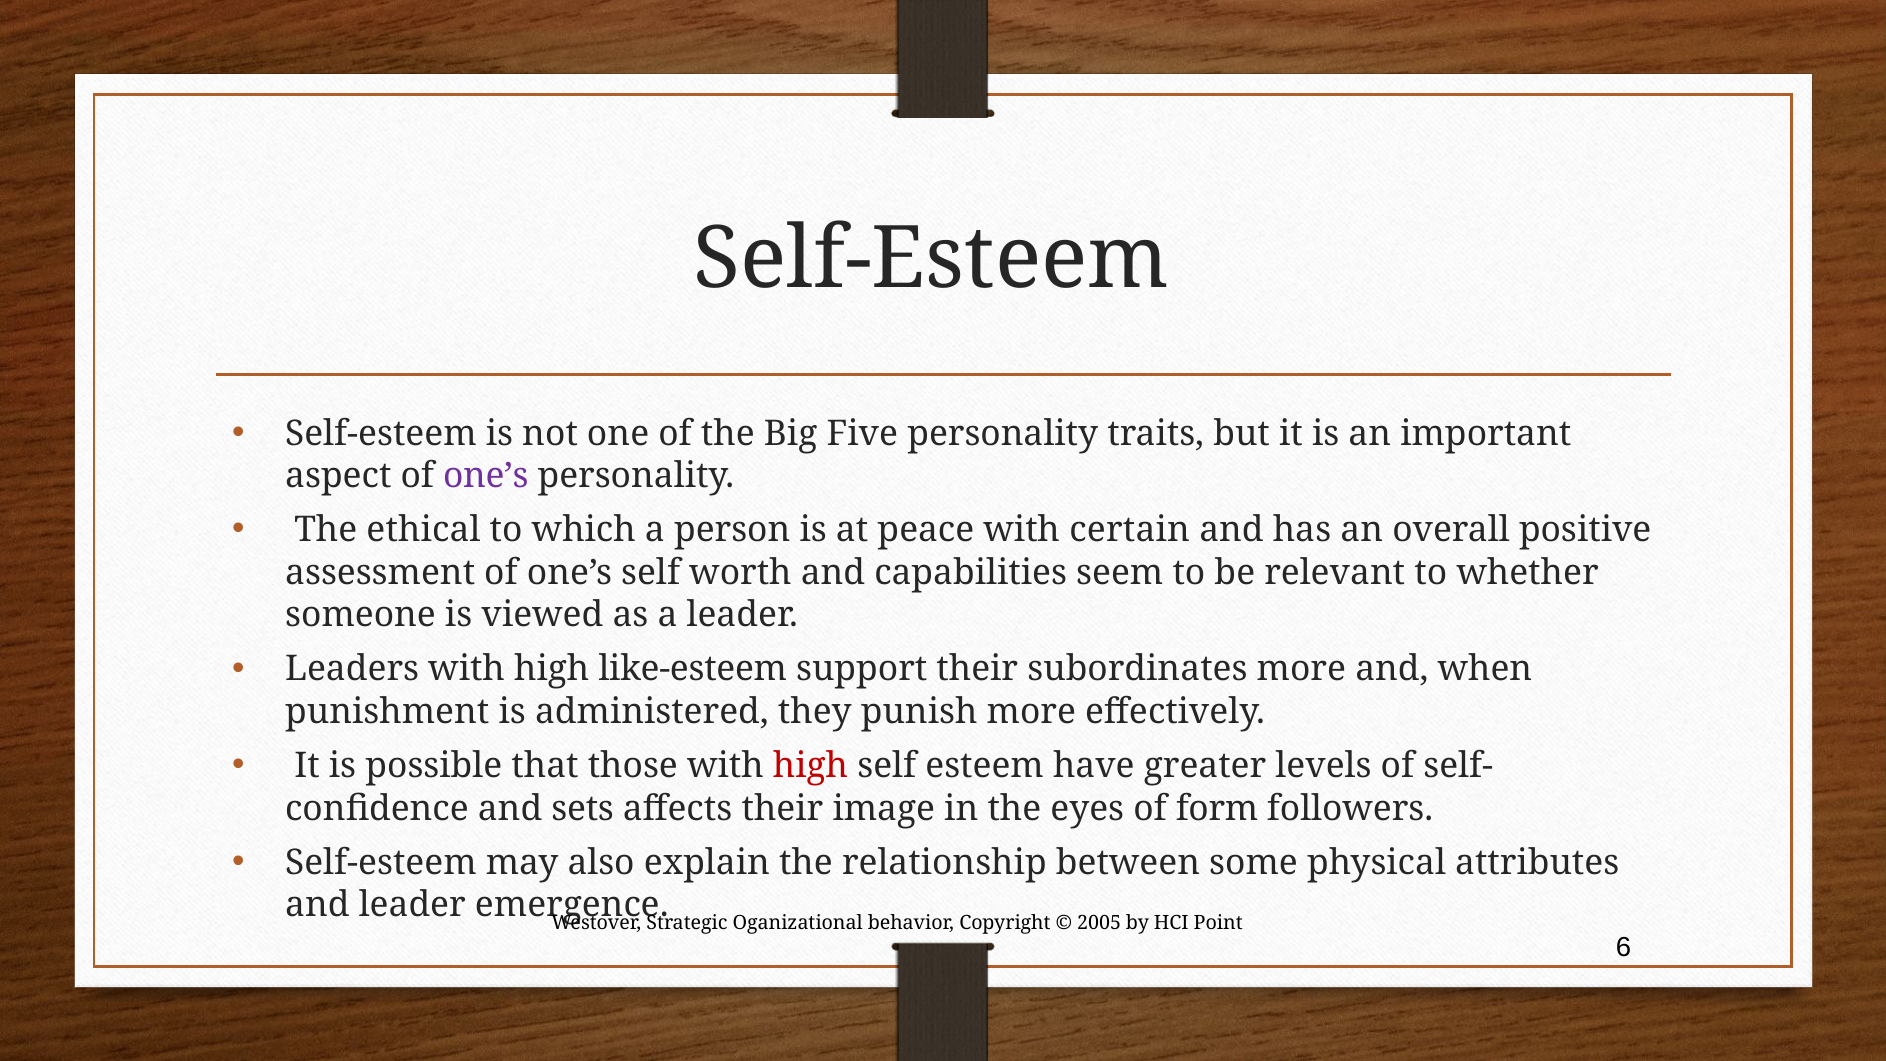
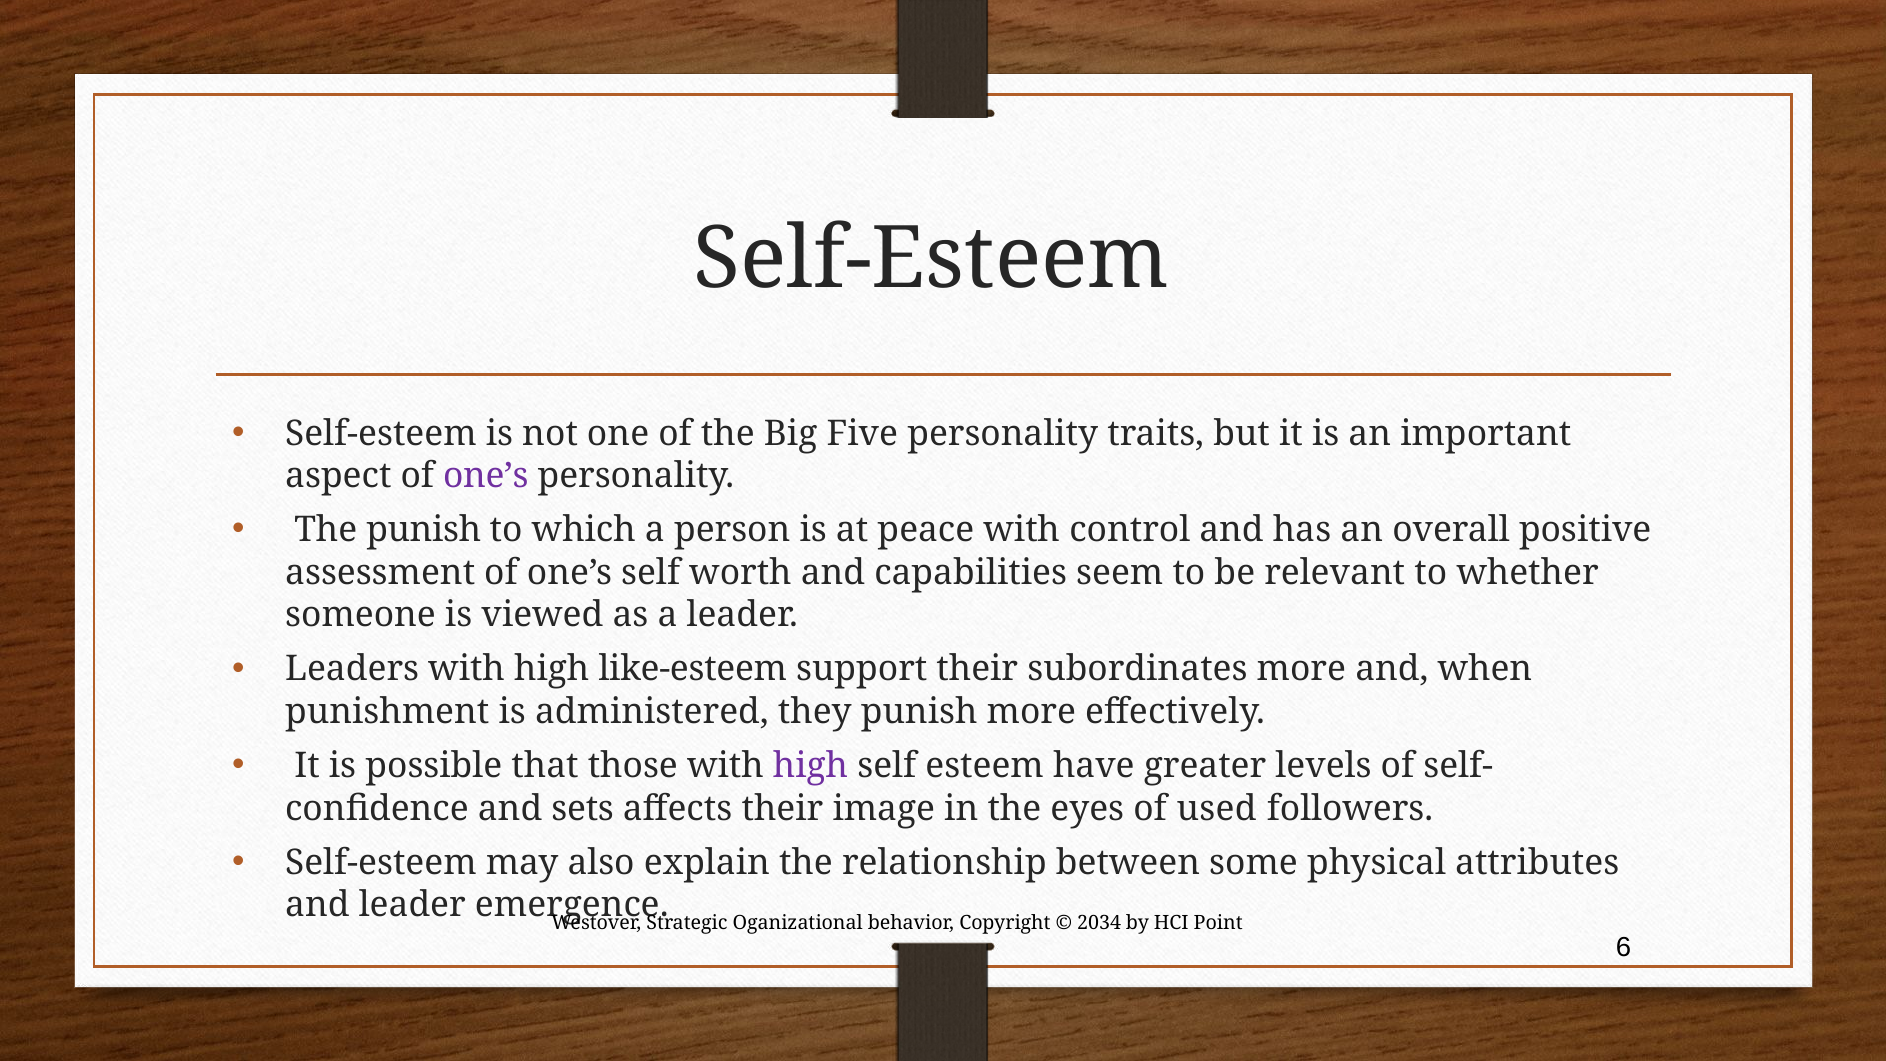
The ethical: ethical -> punish (424, 530)
certain: certain -> control (1130, 530)
high colour: red -> purple (811, 766)
form: form -> used (1217, 808)
2005: 2005 -> 2034 (1099, 923)
